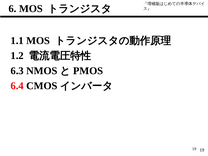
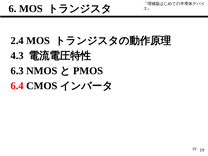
1.1: 1.1 -> 2.4 (17, 41)
1.2: 1.2 -> 4.3 (17, 56)
